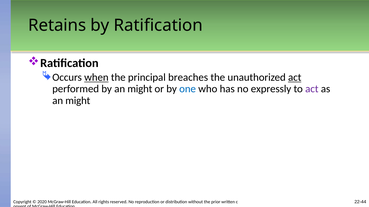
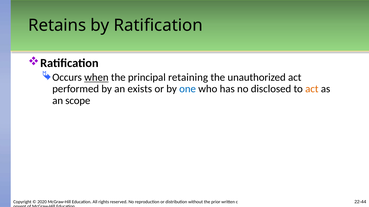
breaches: breaches -> retaining (188, 78)
act underline: present -> none (295, 78)
by an might: might -> exists (140, 89)
expressly: expressly -> disclosed (271, 89)
act colour: purple -> orange (312, 89)
might: might -> scope (78, 101)
